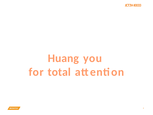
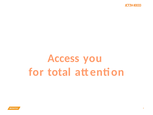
Huang: Huang -> Access (63, 58)
